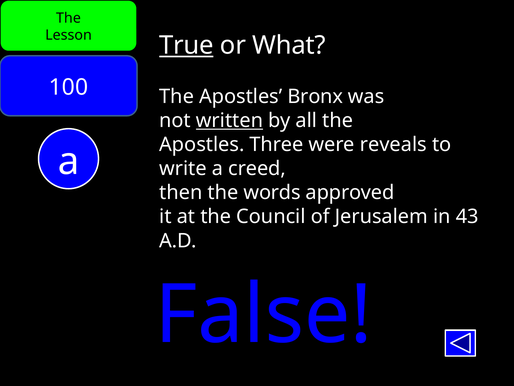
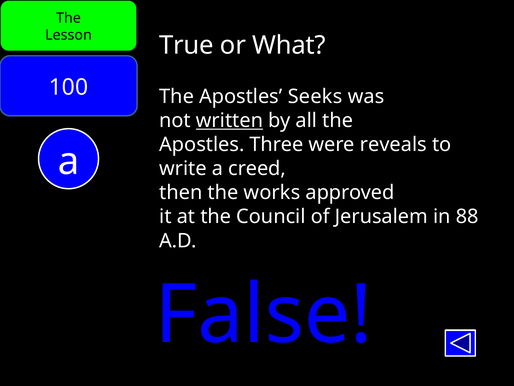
True underline: present -> none (186, 45)
Bronx: Bronx -> Seeks (315, 96)
words: words -> works (272, 192)
43: 43 -> 88 (467, 216)
